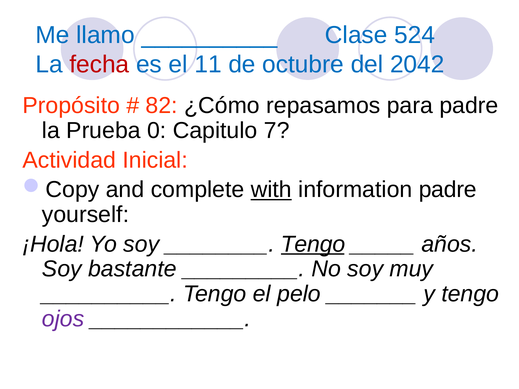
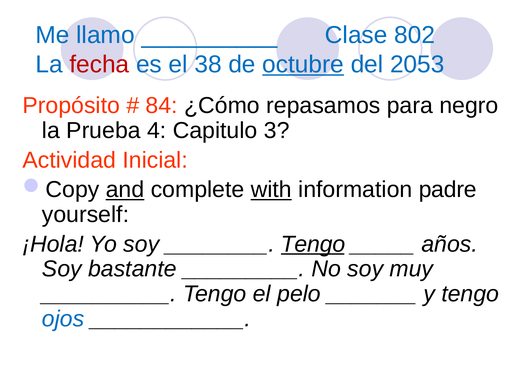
524: 524 -> 802 (415, 35)
11: 11 -> 38 (208, 64)
octubre underline: none -> present (303, 64)
2042: 2042 -> 2053 (417, 64)
82: 82 -> 84 (162, 106)
para padre: padre -> negro (469, 106)
0: 0 -> 4 (157, 131)
7: 7 -> 3 (277, 131)
and underline: none -> present (125, 190)
ojos colour: purple -> blue (63, 319)
